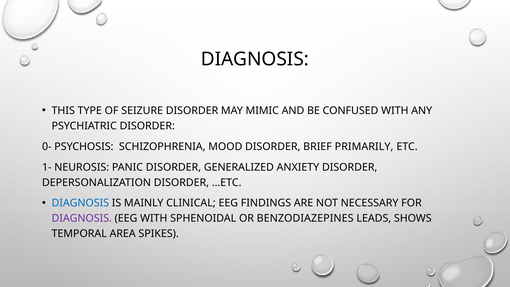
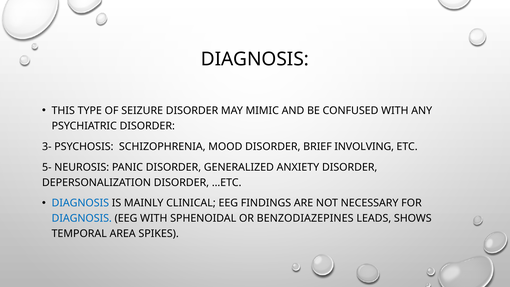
0-: 0- -> 3- (47, 147)
PRIMARILY: PRIMARILY -> INVOLVING (364, 147)
1-: 1- -> 5- (47, 167)
DIAGNOSIS colour: purple -> blue (82, 218)
